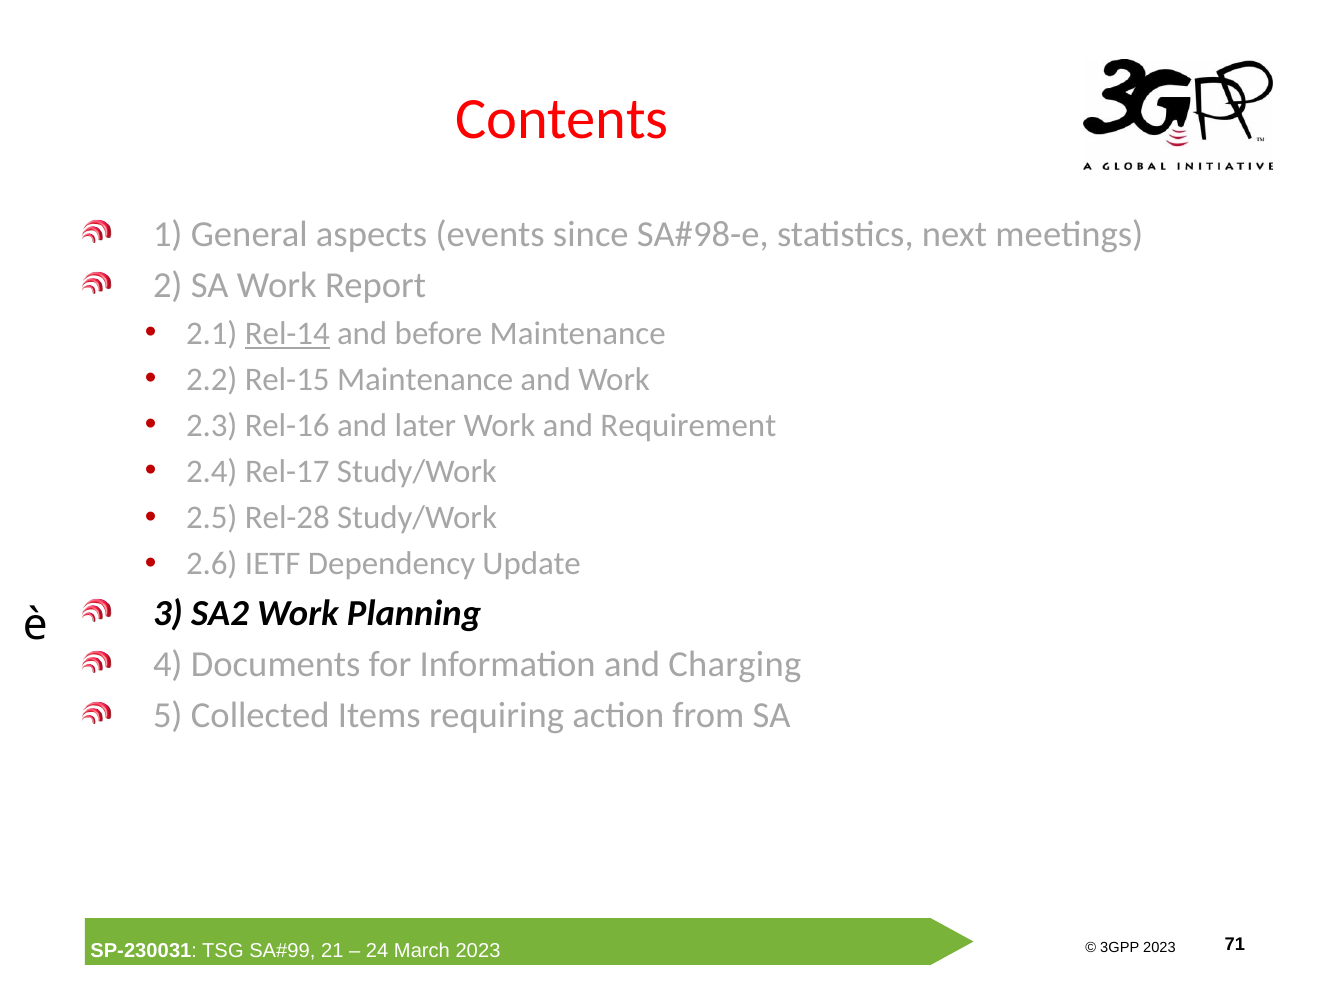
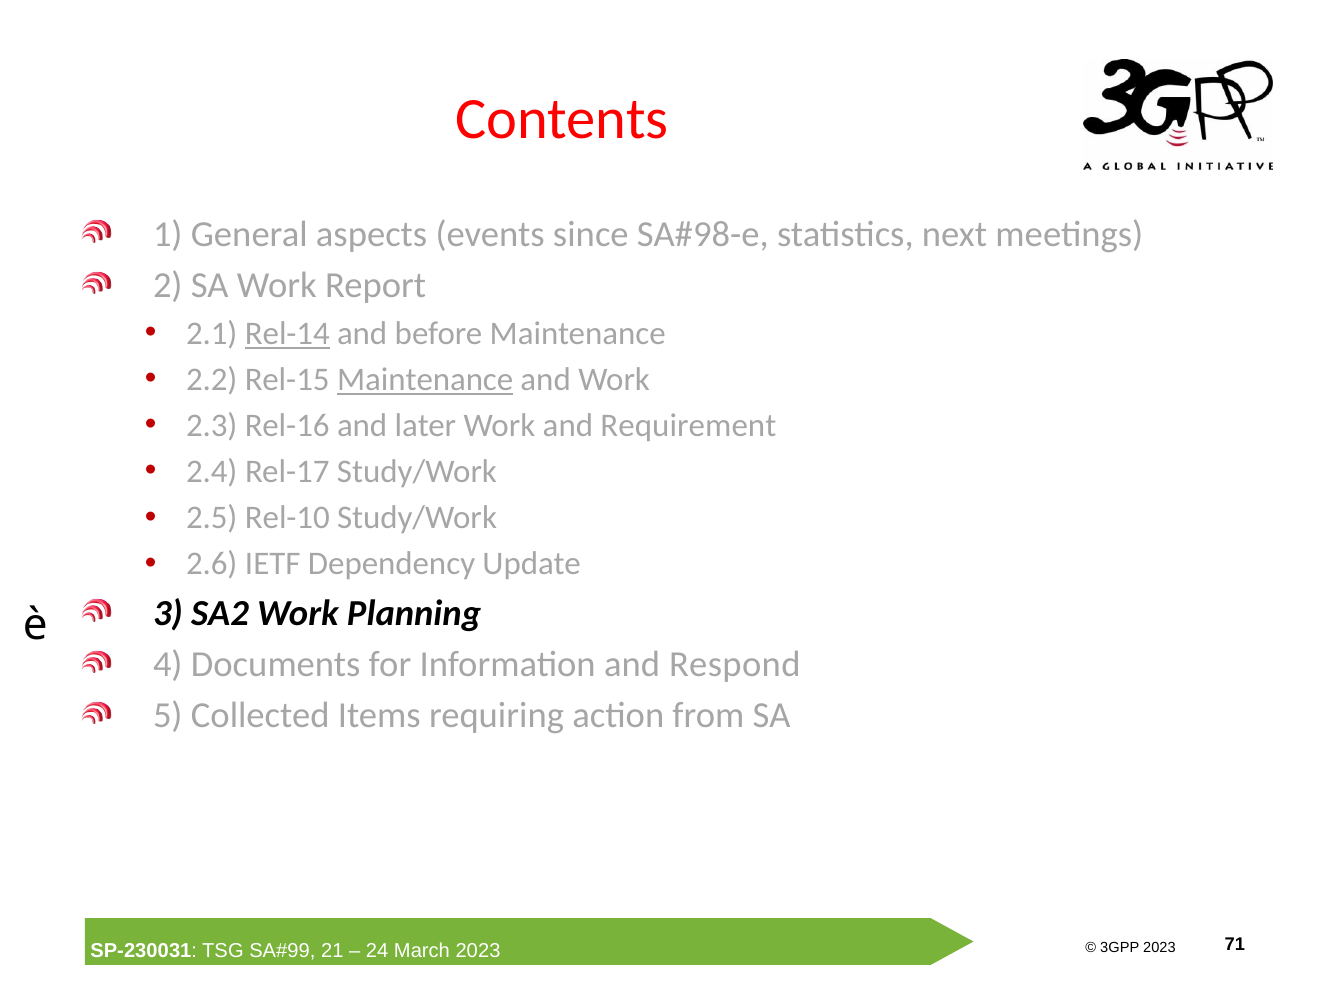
Maintenance underline: none -> present (425, 380)
Rel-28: Rel-28 -> Rel-10 (287, 518)
Charging: Charging -> Respond (735, 664)
